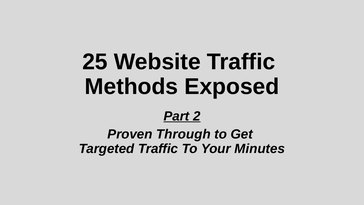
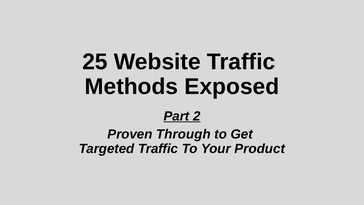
Minutes: Minutes -> Product (260, 148)
